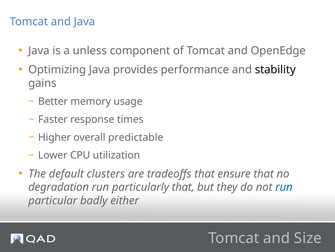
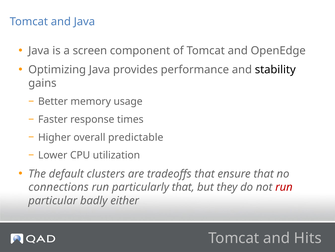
unless: unless -> screen (90, 51)
degradation: degradation -> connections (59, 187)
run colour: blue -> red (284, 187)
Size: Size -> Hits (308, 238)
